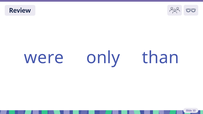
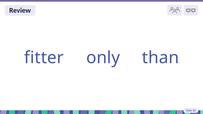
were: were -> fitter (44, 58)
